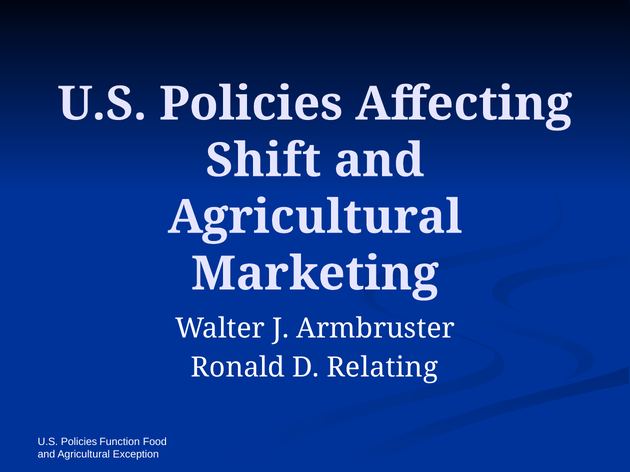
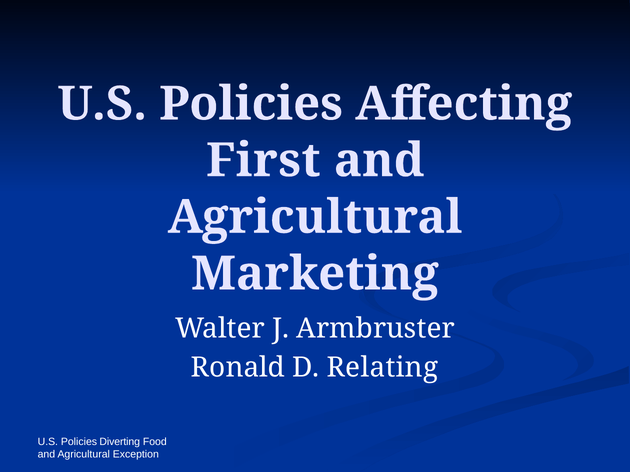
Shift: Shift -> First (263, 161)
Function: Function -> Diverting (120, 442)
